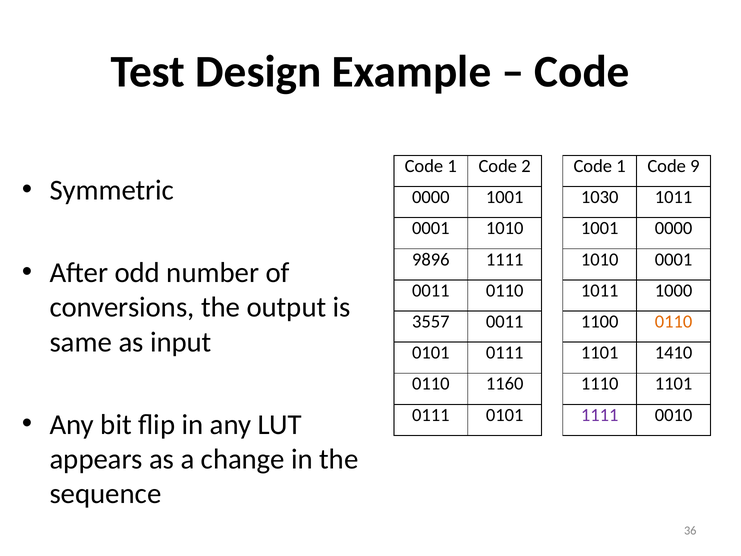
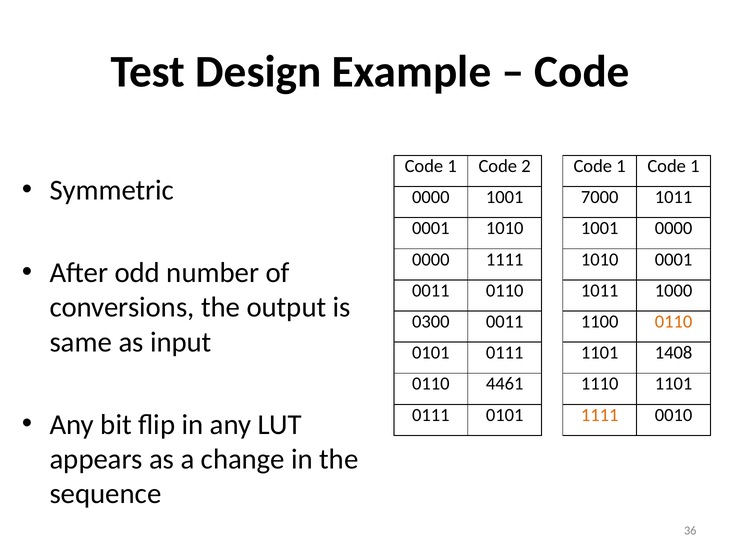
1 Code 9: 9 -> 1 (695, 166)
1030: 1030 -> 7000 (600, 197)
9896: 9896 -> 0000 (431, 259)
3557: 3557 -> 0300 (431, 321)
1410: 1410 -> 1408 (674, 353)
1160: 1160 -> 4461 (505, 384)
1111 colour: purple -> orange (600, 415)
